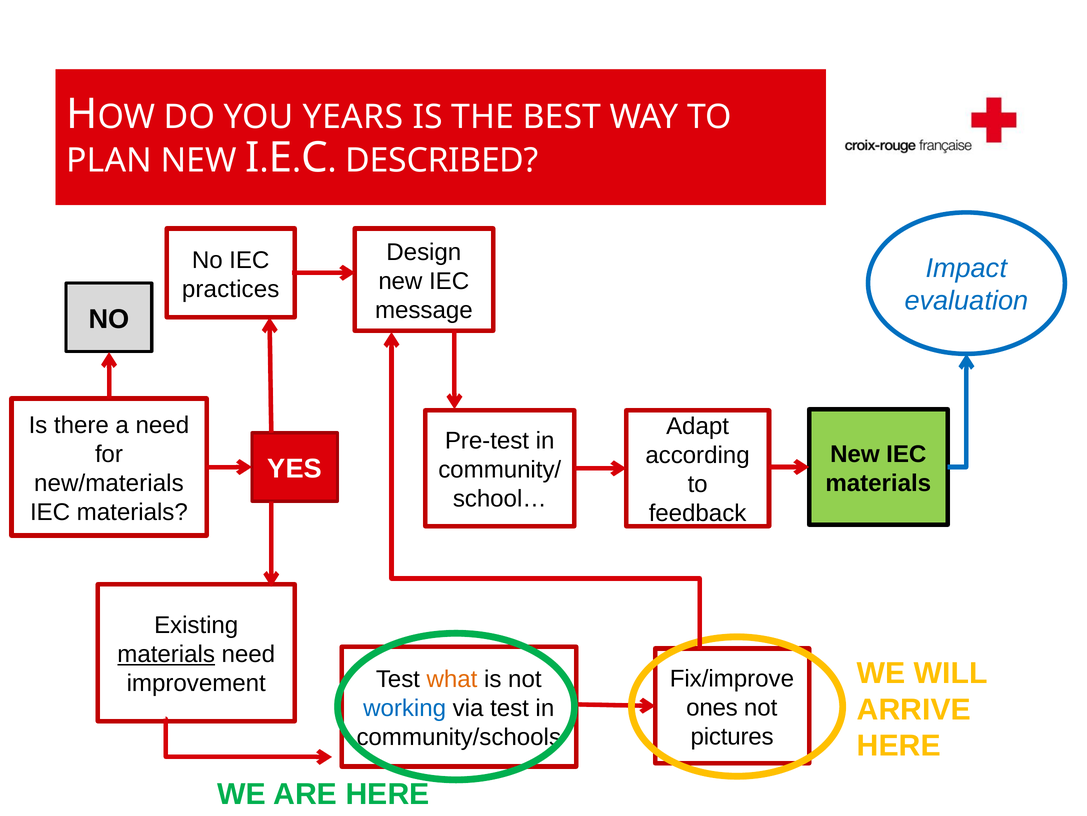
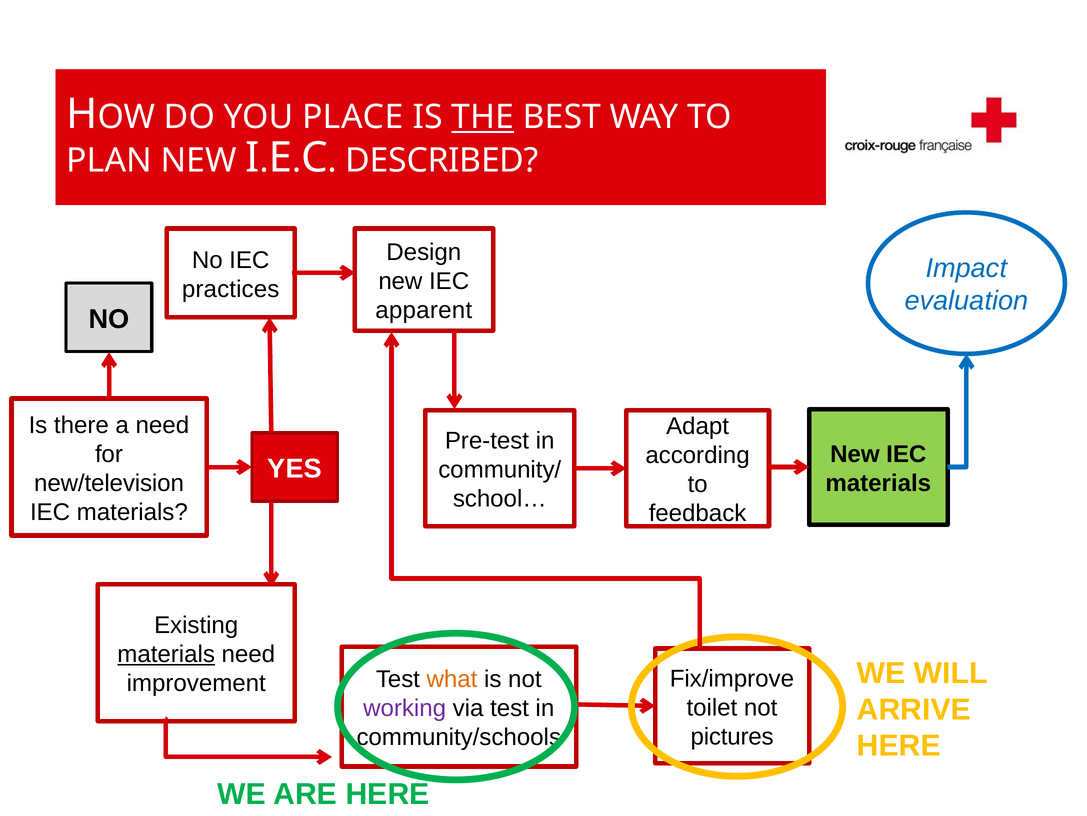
YEARS: YEARS -> PLACE (353, 117)
THE underline: none -> present (483, 117)
message: message -> apparent (424, 310)
new/materials: new/materials -> new/television (109, 483)
ones: ones -> toilet (712, 707)
working colour: blue -> purple (405, 708)
